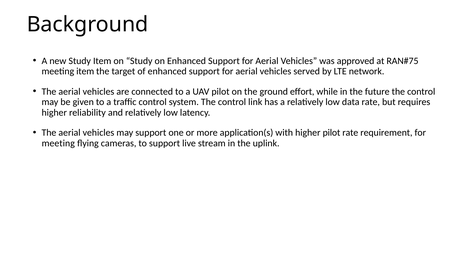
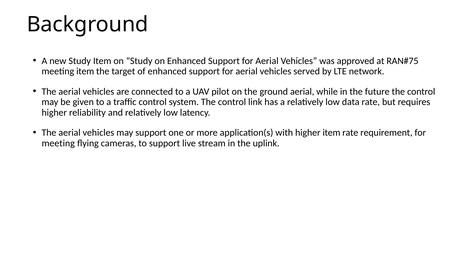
ground effort: effort -> aerial (302, 92)
higher pilot: pilot -> item (331, 133)
